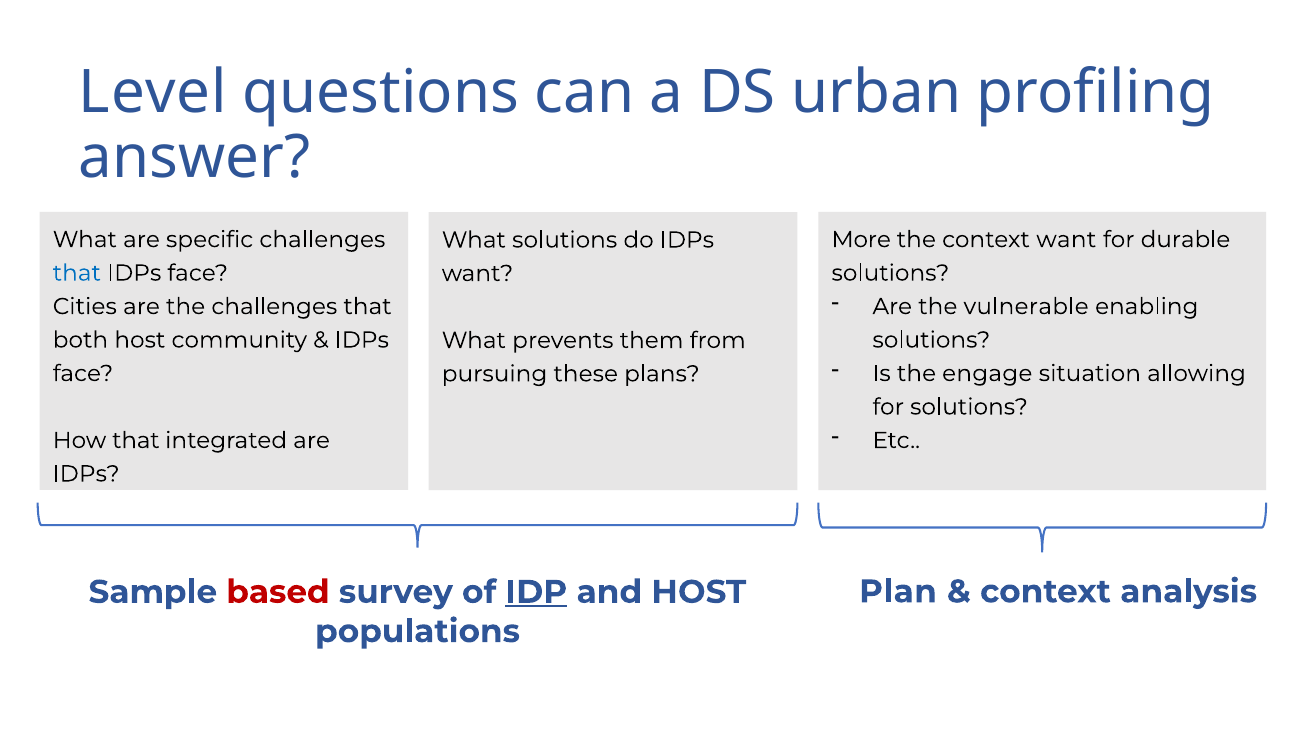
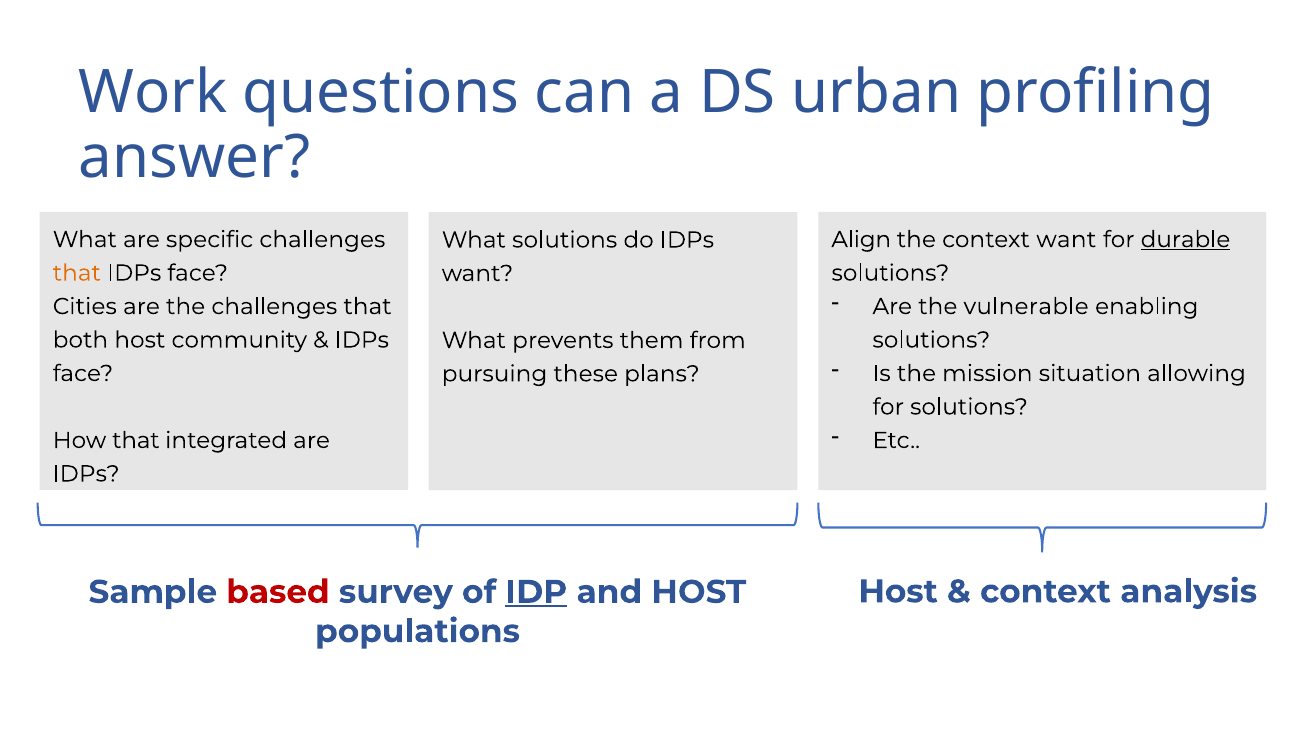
Level: Level -> Work (153, 93)
More: More -> Align (861, 239)
durable underline: none -> present (1185, 239)
that colour: blue -> orange (77, 273)
engage: engage -> mission (987, 373)
Plan: Plan -> Host (898, 591)
